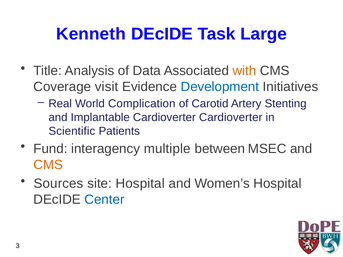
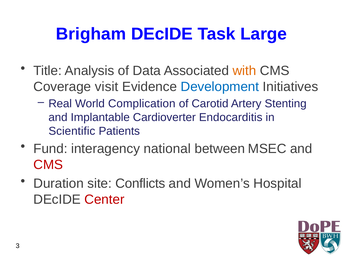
Kenneth: Kenneth -> Brigham (91, 34)
Cardioverter Cardioverter: Cardioverter -> Endocarditis (231, 117)
multiple: multiple -> national (167, 149)
CMS colour: orange -> red (48, 165)
Sources: Sources -> Duration (59, 184)
site Hospital: Hospital -> Conflicts (140, 184)
Center colour: blue -> red (104, 200)
